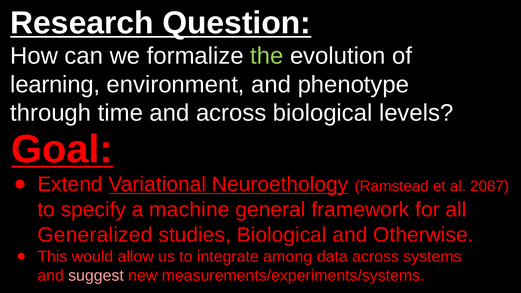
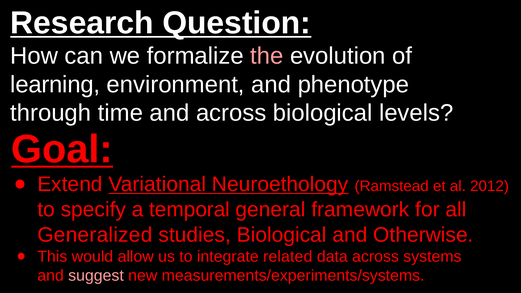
the colour: light green -> pink (267, 56)
2087: 2087 -> 2012 (490, 186)
machine: machine -> temporal (190, 210)
among: among -> related (288, 257)
